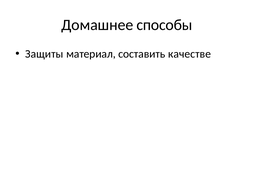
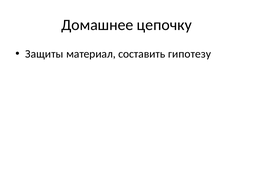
способы: способы -> цепочку (164, 25)
качестве: качестве -> гипотезу (190, 54)
